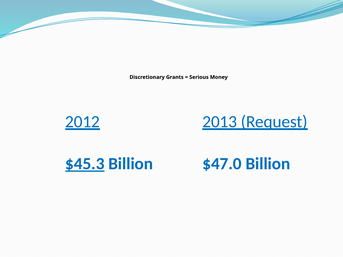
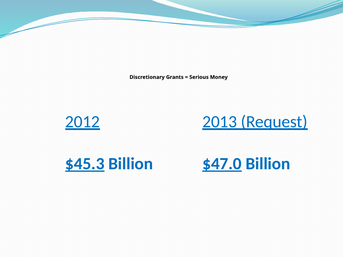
$47.0 underline: none -> present (222, 164)
